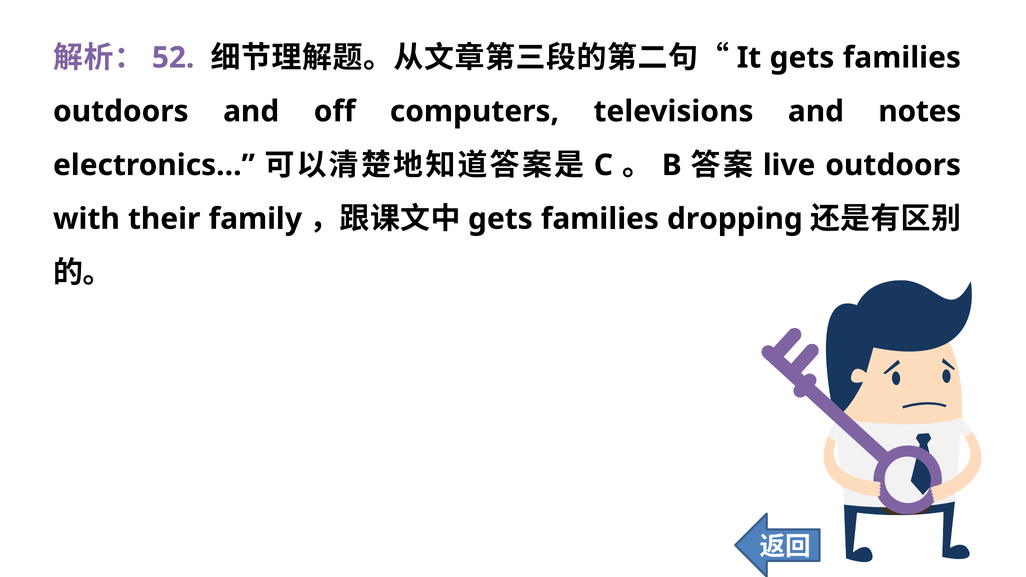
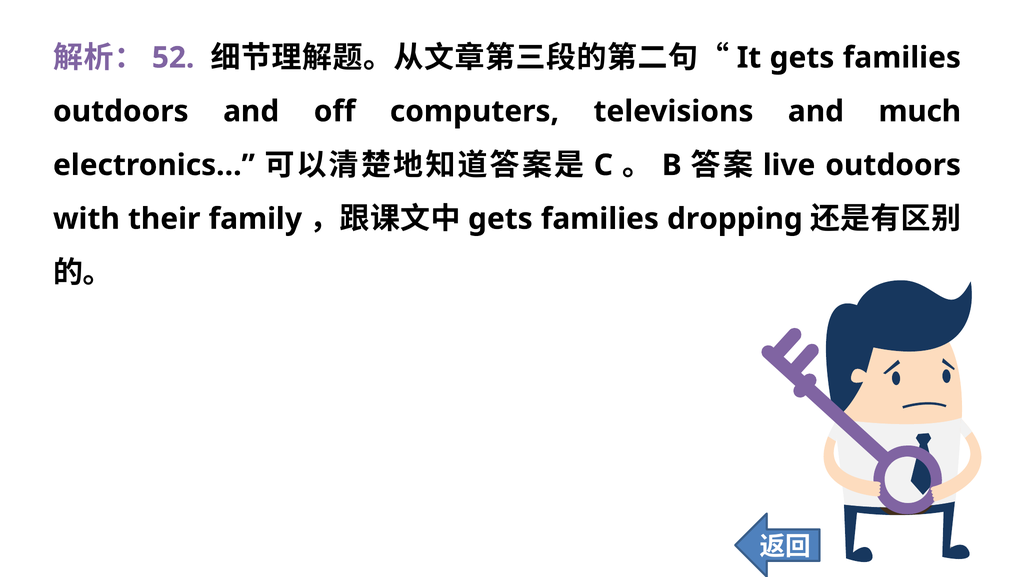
notes: notes -> much (920, 111)
